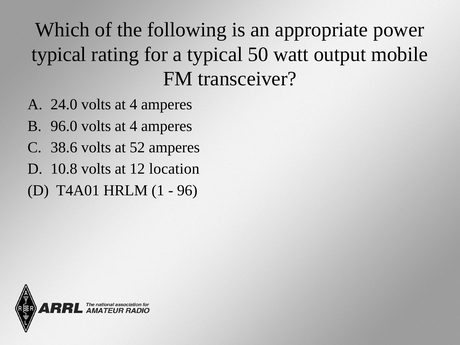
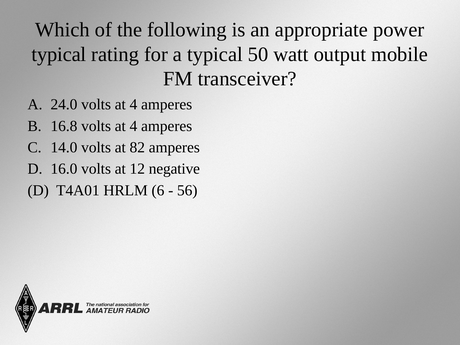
96.0: 96.0 -> 16.8 (64, 126)
38.6: 38.6 -> 14.0 (64, 147)
52: 52 -> 82 (137, 147)
10.8: 10.8 -> 16.0 (64, 169)
location: location -> negative (174, 169)
1: 1 -> 6 (158, 190)
96: 96 -> 56 (187, 190)
